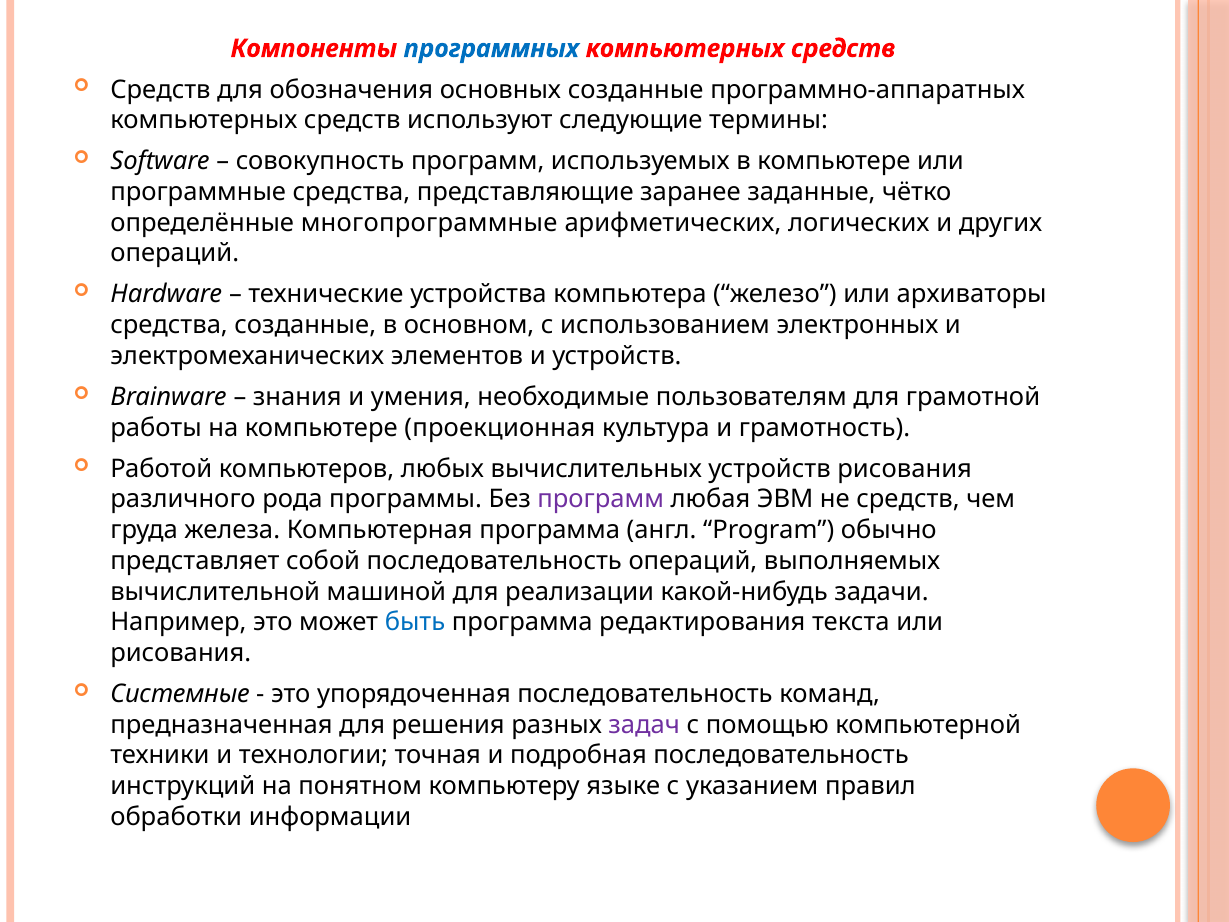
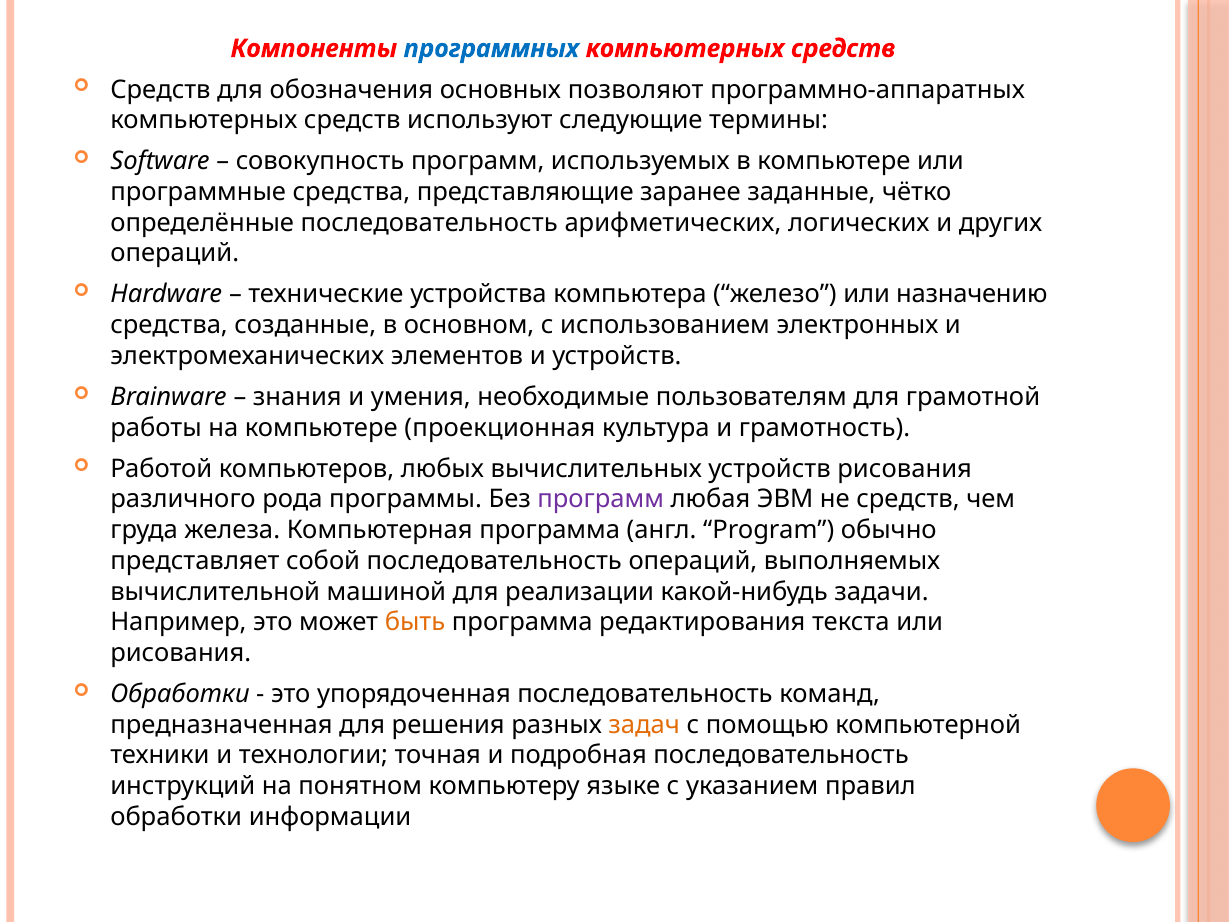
основных созданные: созданные -> позволяют (636, 90)
определённые многопрограммные: многопрограммные -> последовательность (429, 223)
архиваторы: архиваторы -> назначению (972, 294)
быть colour: blue -> orange (415, 622)
Системные: Системные -> Обработки (180, 694)
задач colour: purple -> orange (644, 725)
